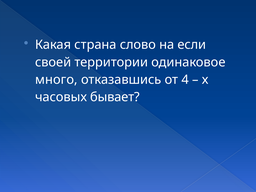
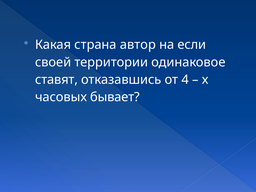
слово: слово -> автор (138, 45)
много: много -> ставят (56, 80)
